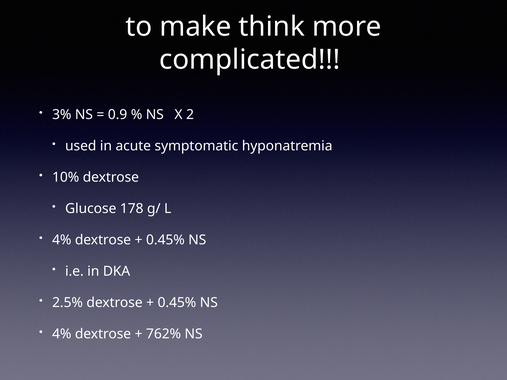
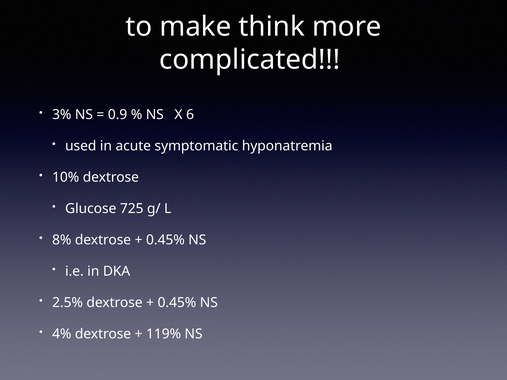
2: 2 -> 6 (190, 115)
178: 178 -> 725 (132, 209)
4%: 4% -> 8% (62, 240)
762%: 762% -> 119% (164, 334)
